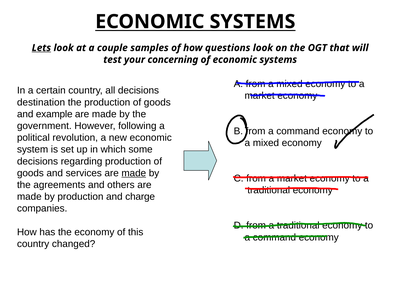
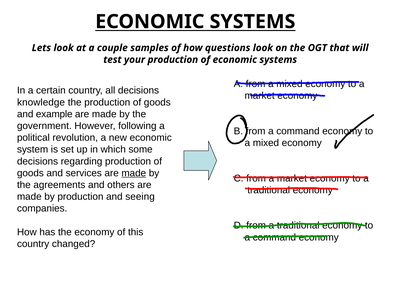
Lets underline: present -> none (41, 48)
your concerning: concerning -> production (173, 60)
destination: destination -> knowledge (41, 102)
charge: charge -> seeing (140, 197)
